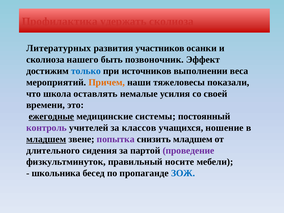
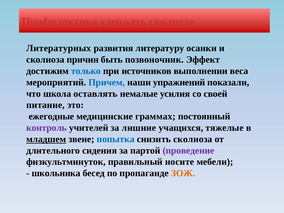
участников: участников -> литературу (160, 48)
нашего: нашего -> причин (83, 60)
Причем colour: orange -> blue (107, 82)
тяжеловесы: тяжеловесы -> упражнений (179, 82)
времени: времени -> питание (46, 105)
ежегодные underline: present -> none (51, 116)
системы: системы -> граммах (155, 116)
классов: классов -> лишние (139, 128)
ношение: ношение -> тяжелые (225, 128)
попытка colour: purple -> blue (116, 139)
снизить младшем: младшем -> сколиоза (193, 139)
ЗОЖ colour: blue -> orange (183, 173)
